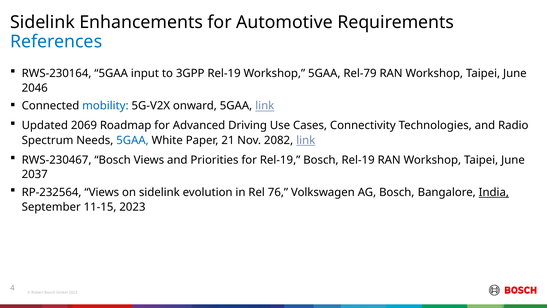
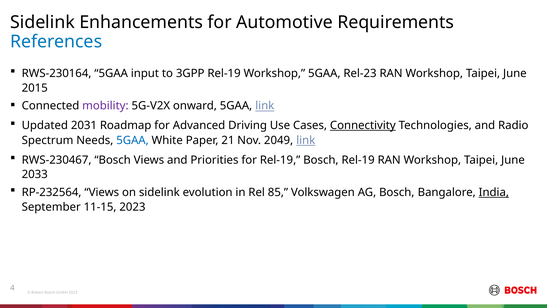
Rel-79: Rel-79 -> Rel-23 (360, 73)
2046: 2046 -> 2015 (35, 88)
mobility colour: blue -> purple (105, 106)
2069: 2069 -> 2031 (84, 125)
Connectivity underline: none -> present (363, 125)
2082: 2082 -> 2049 (279, 140)
2037: 2037 -> 2033 (35, 174)
76: 76 -> 85 (278, 192)
